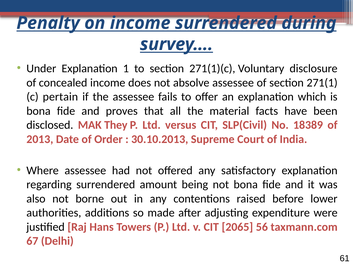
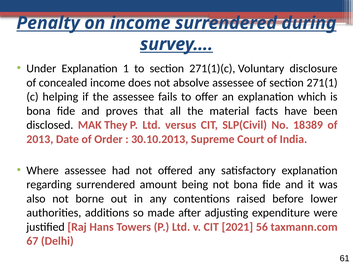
pertain: pertain -> helping (60, 97)
2065: 2065 -> 2021 (237, 227)
